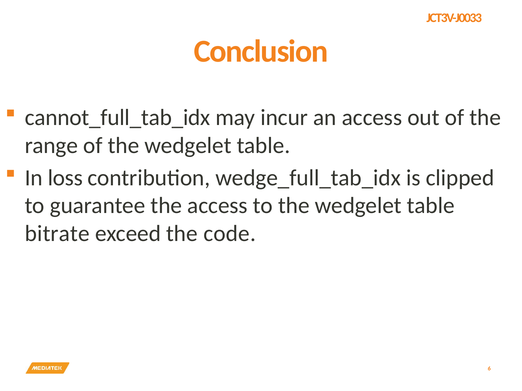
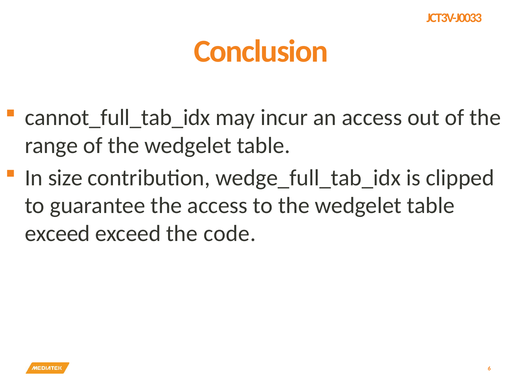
loss: loss -> size (65, 178)
bitrate: bitrate -> exceed (57, 234)
